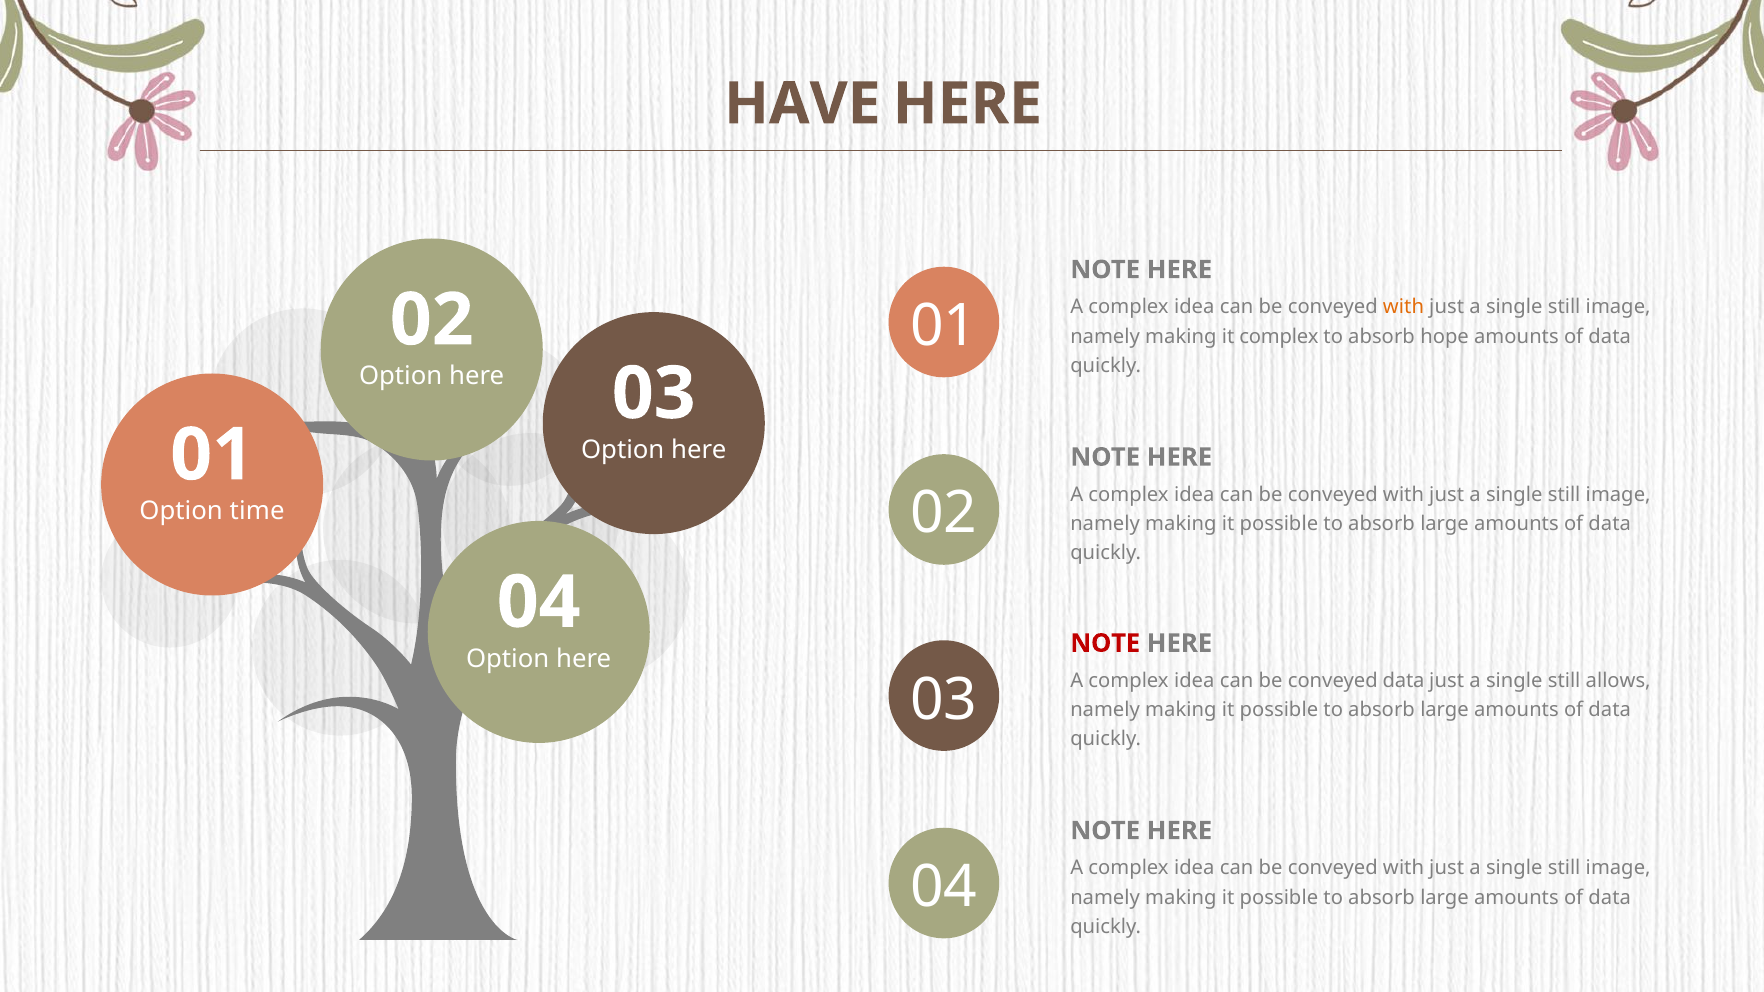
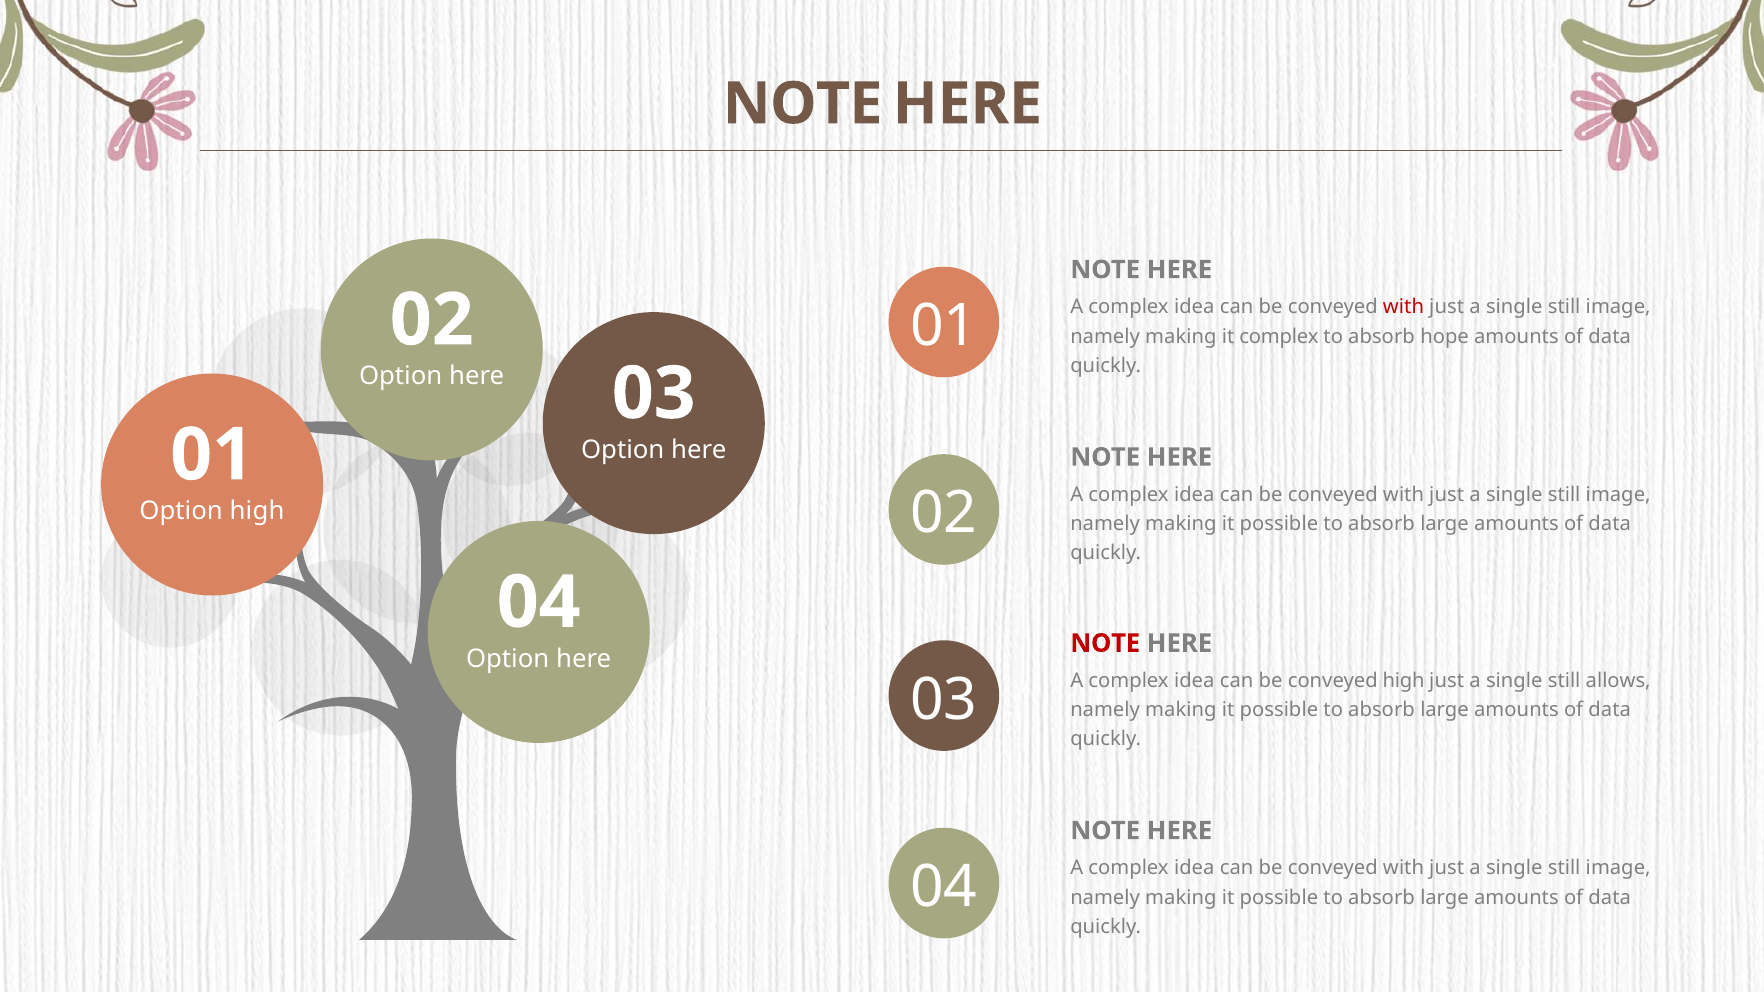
HAVE: HAVE -> NOTE (803, 104)
with colour: orange -> red (1404, 307)
Option time: time -> high (257, 512)
conveyed data: data -> high (1404, 681)
